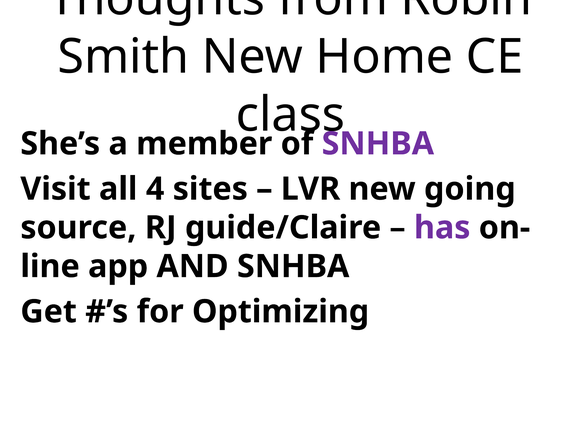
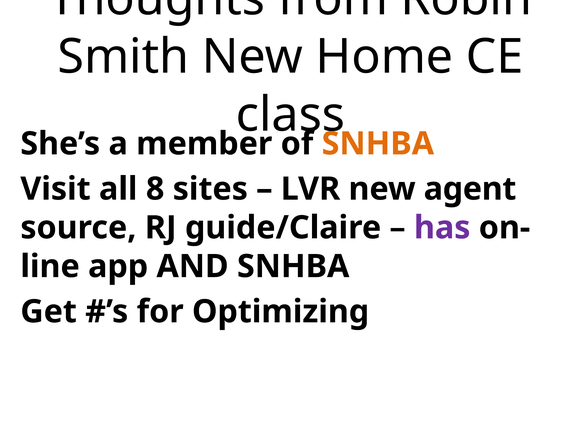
SNHBA colour: purple -> orange (378, 144)
4: 4 -> 8 (155, 189)
going: going -> agent (470, 189)
